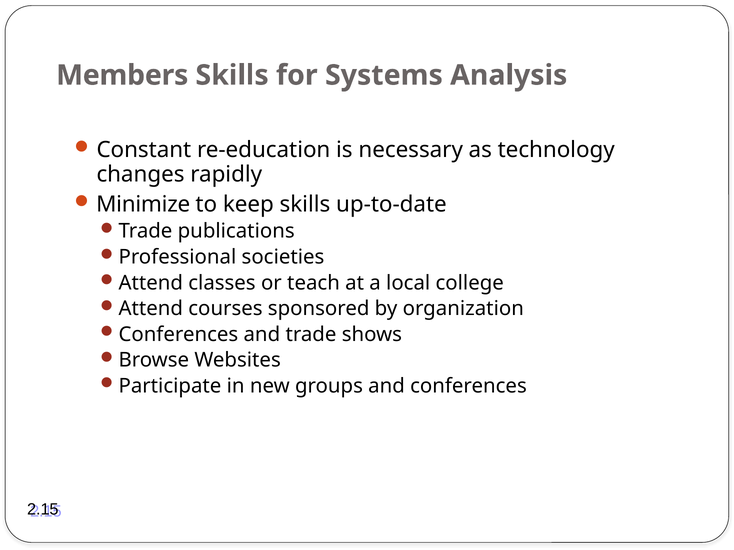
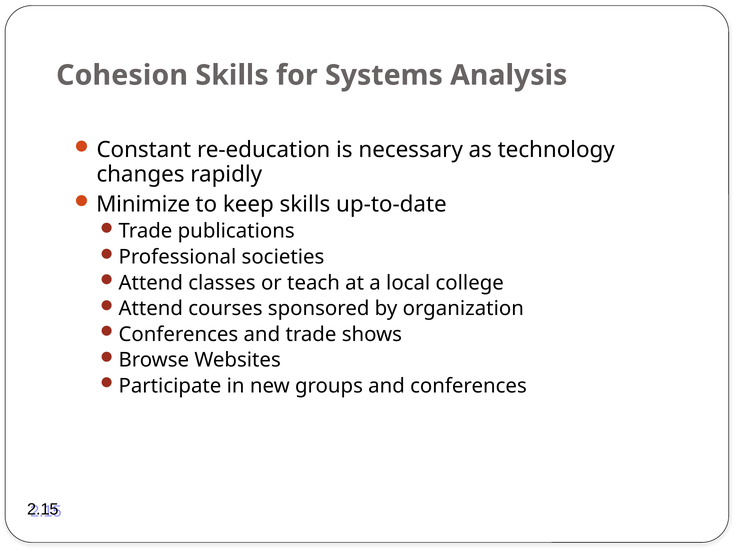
Members: Members -> Cohesion (122, 75)
